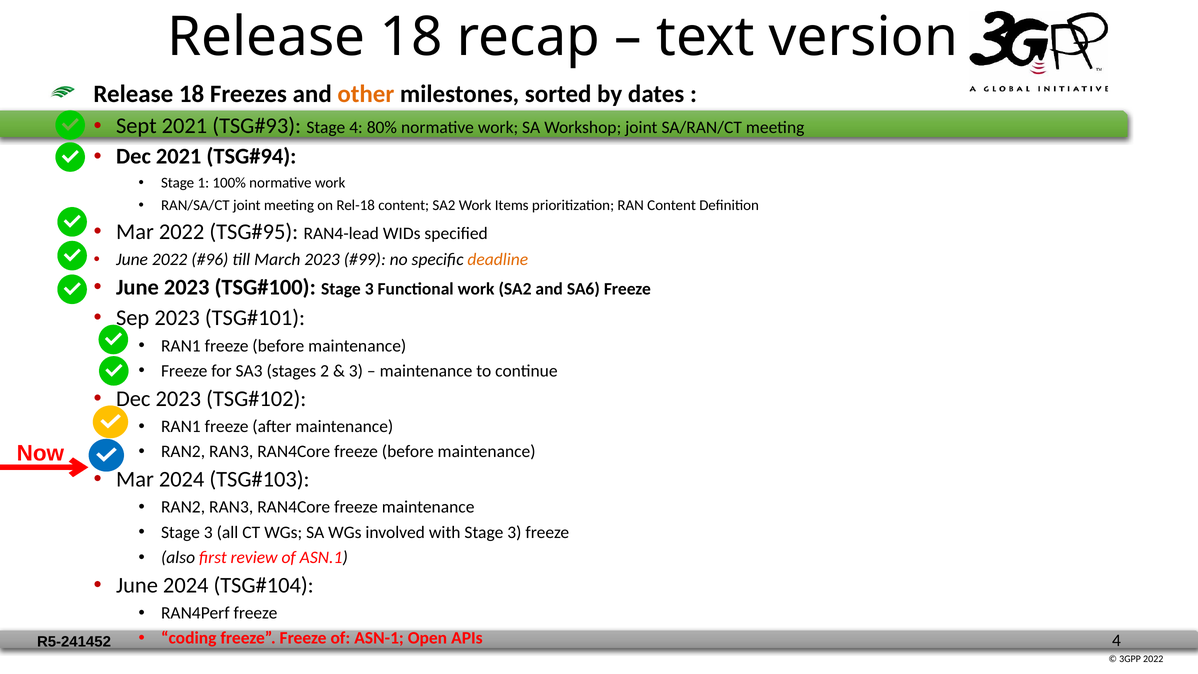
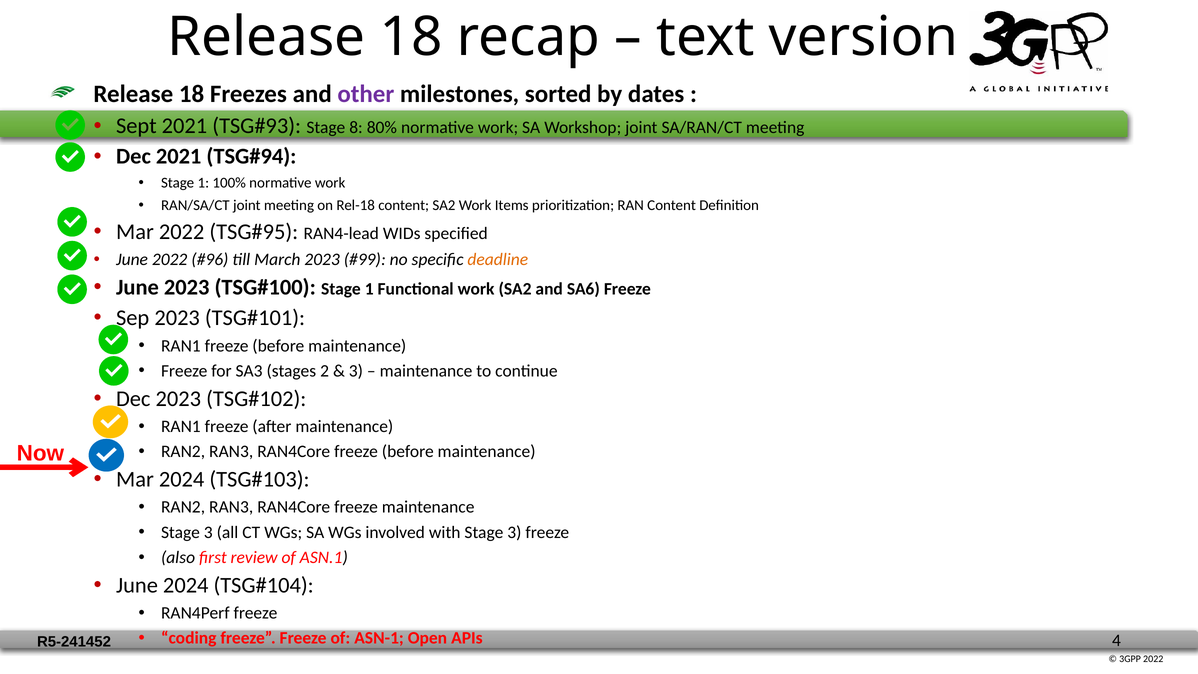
other colour: orange -> purple (366, 94)
Stage 4: 4 -> 8 (356, 128)
3: 3 -> 1 (369, 289)
